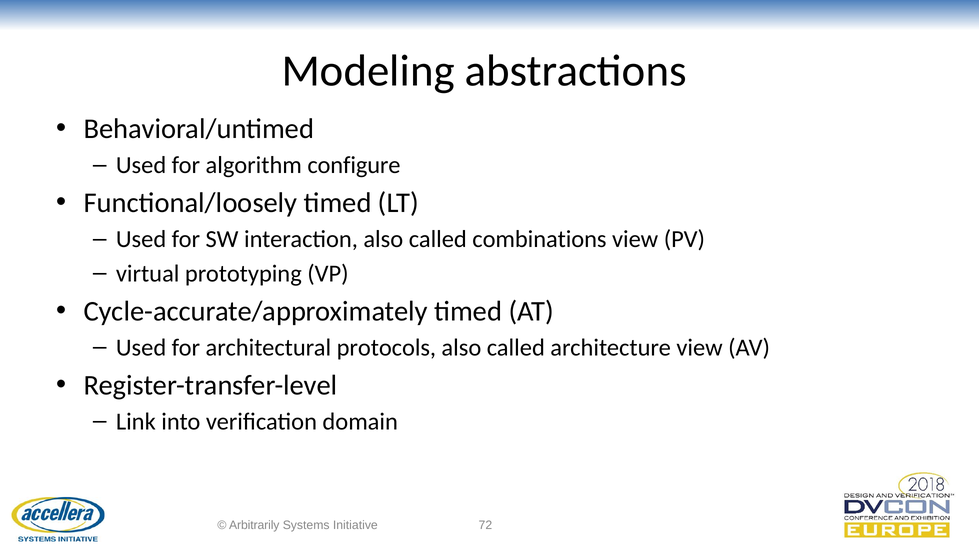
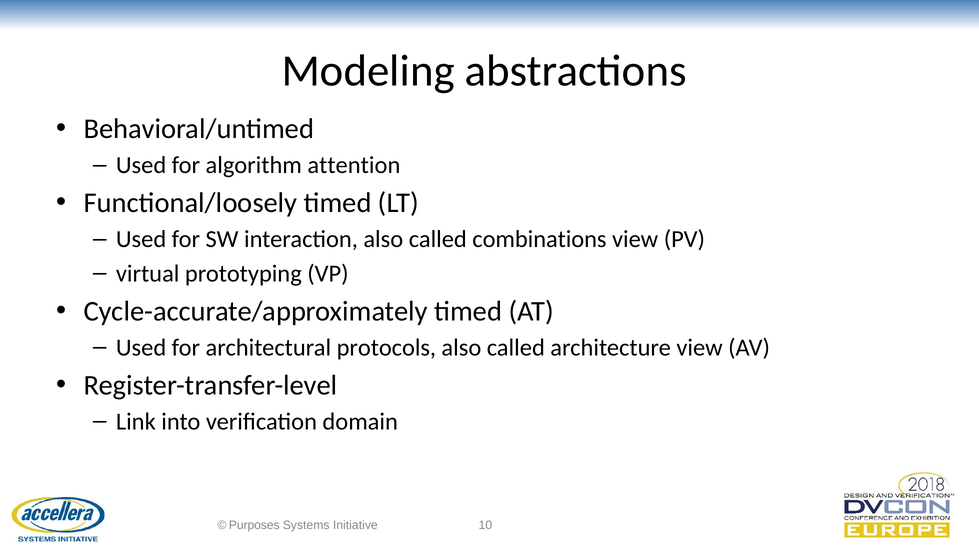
configure: configure -> attention (354, 166)
Arbitrarily: Arbitrarily -> Purposes (254, 526)
72: 72 -> 10 (485, 526)
